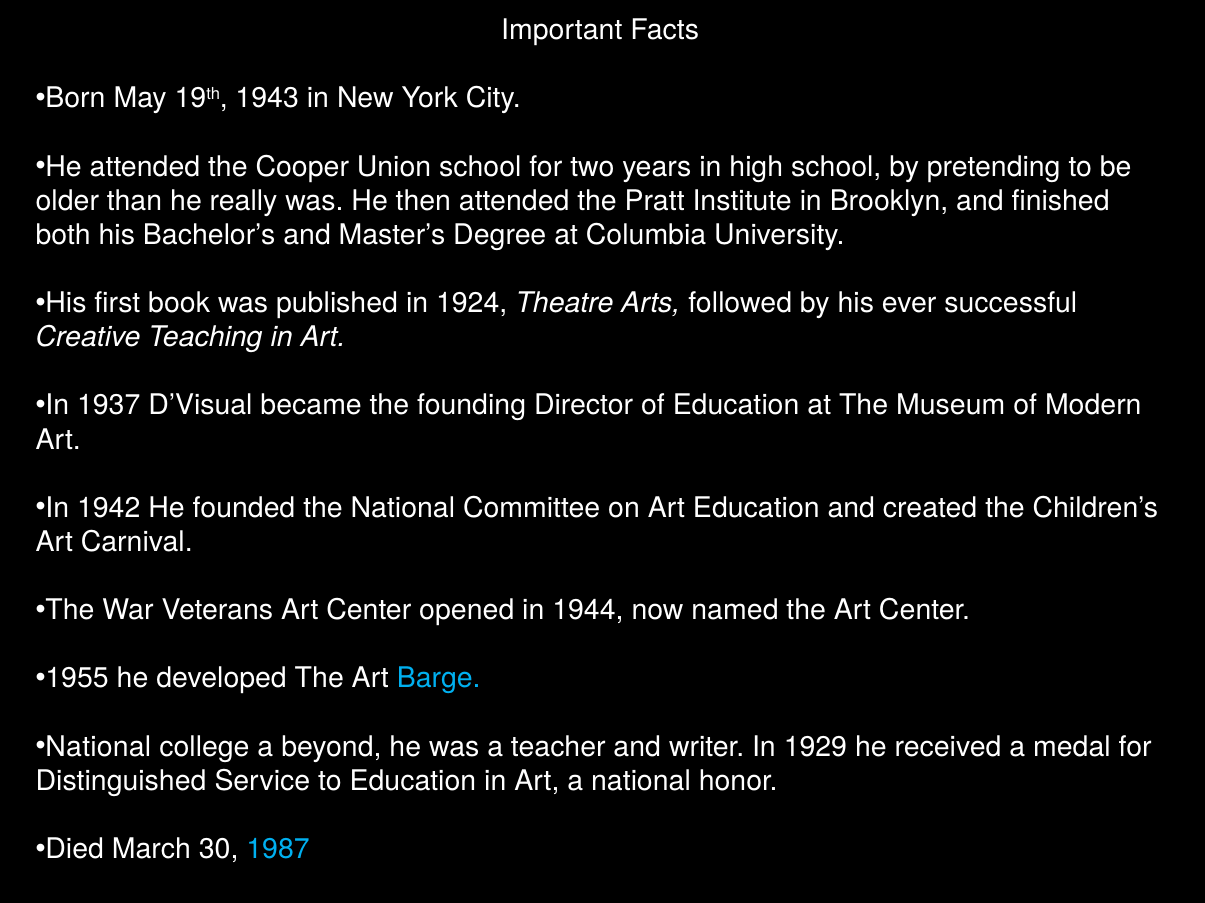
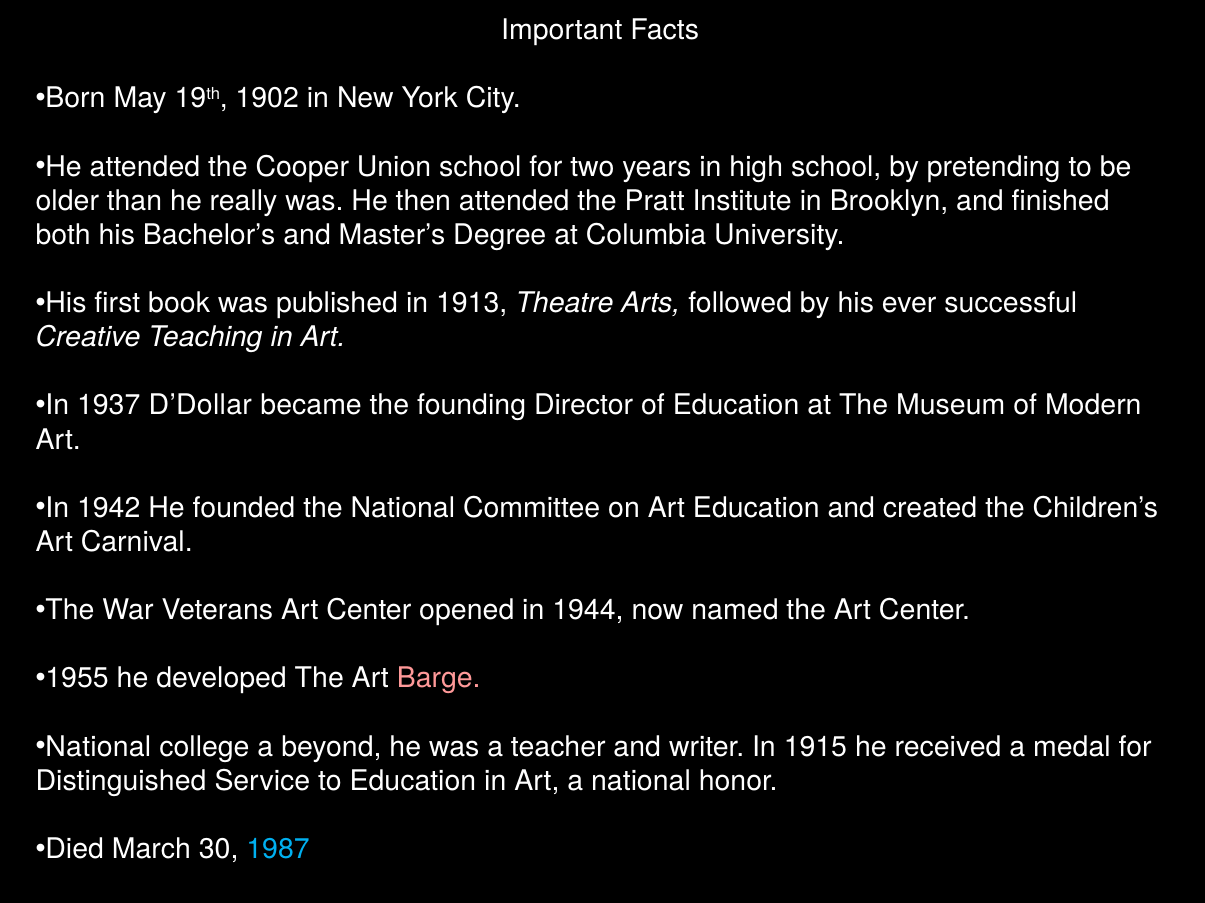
1943: 1943 -> 1902 (267, 98)
1924: 1924 -> 1913 (472, 303)
D’Visual: D’Visual -> D’Dollar (200, 406)
Barge colour: light blue -> pink (439, 679)
1929: 1929 -> 1915 (815, 747)
